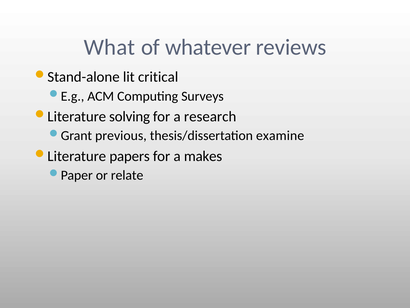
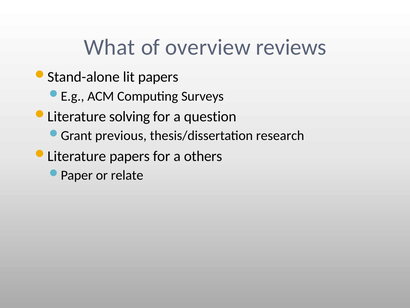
whatever: whatever -> overview (208, 47)
lit critical: critical -> papers (158, 77)
research: research -> question (210, 116)
examine: examine -> research (280, 136)
makes: makes -> others (203, 156)
